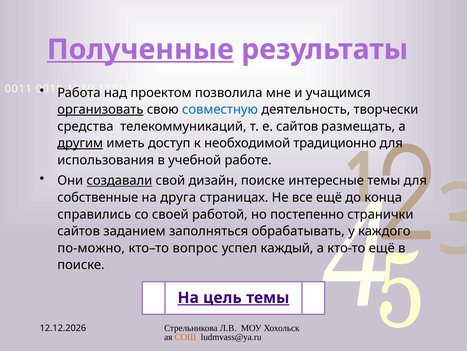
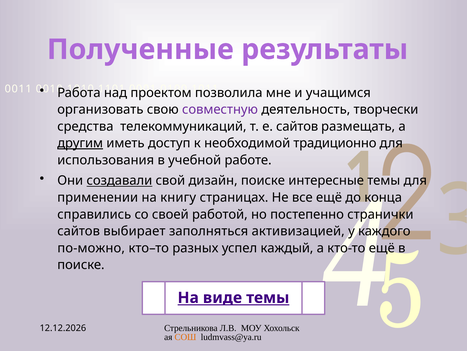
Полученные underline: present -> none (140, 49)
организовать underline: present -> none (100, 109)
совместную colour: blue -> purple (220, 109)
собственные: собственные -> применении (98, 197)
друга: друга -> книгу (178, 197)
заданием: заданием -> выбирает (134, 231)
обрабатывать: обрабатывать -> активизацией (298, 231)
вопрос: вопрос -> разных (195, 248)
цель: цель -> виде (222, 297)
